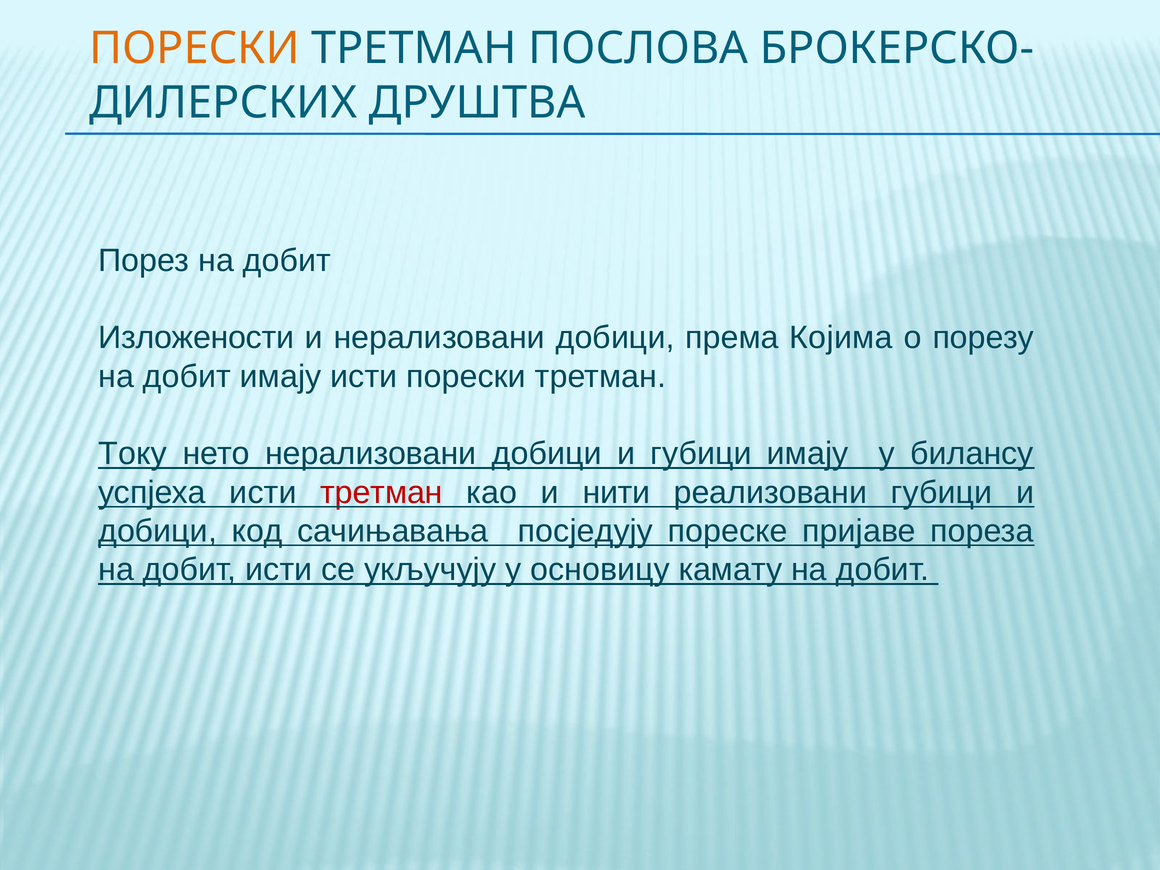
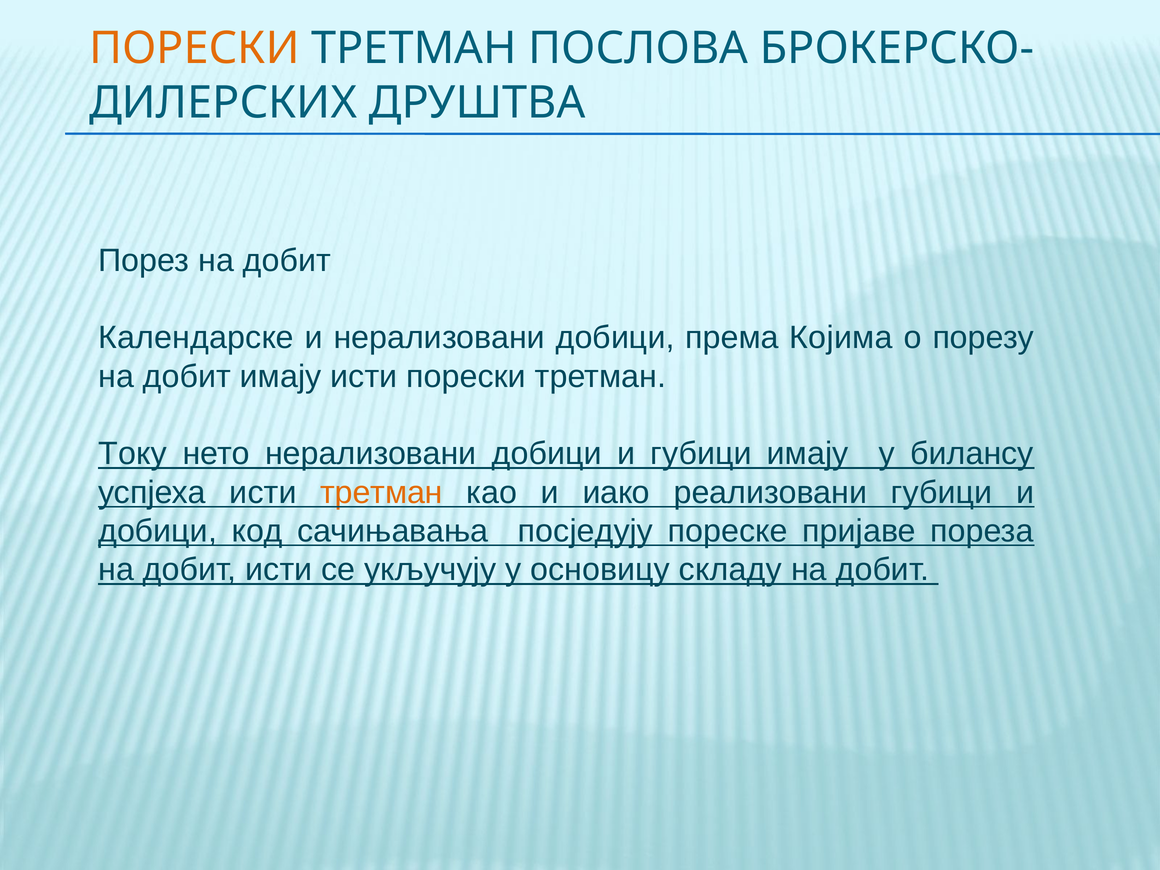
Изложености: Изложености -> Календарске (196, 338)
третман colour: red -> orange (381, 492)
нити: нити -> иако (616, 492)
камату: камату -> складу (730, 570)
